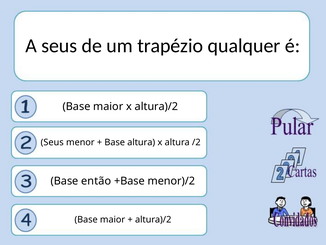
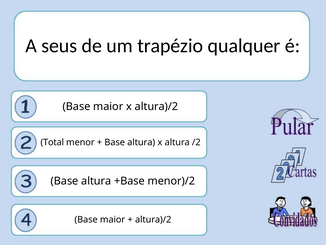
Seus: Seus -> Total (52, 142)
então: então -> altura (96, 181)
